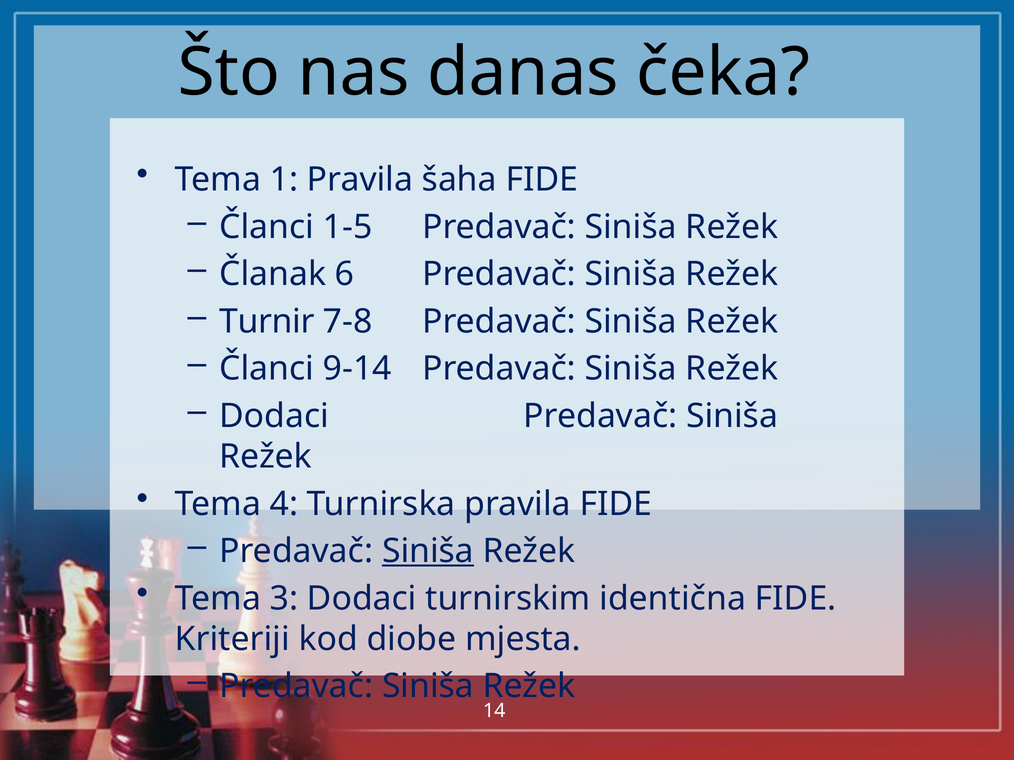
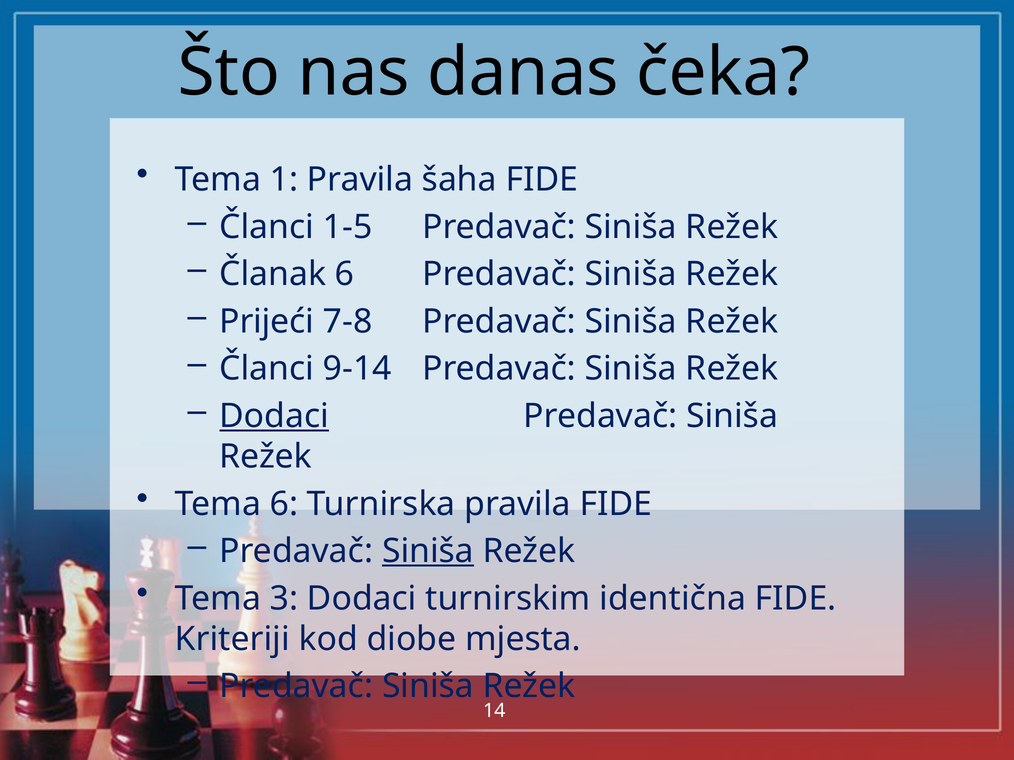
Turnir: Turnir -> Prijeći (267, 322)
Dodaci underline: none -> present (274, 416)
Tema 4: 4 -> 6 (284, 504)
